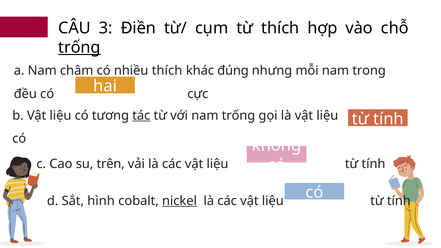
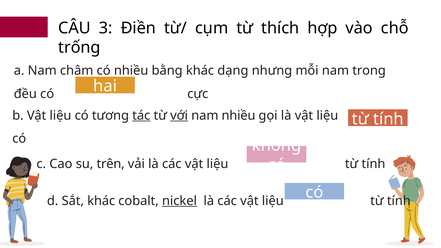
trống underline: present -> none (79, 48)
thích: thích -> bằng (167, 71)
đúng: đúng -> dạng (233, 71)
với underline: none -> present (179, 116)
nam trống: trống -> nhiều (239, 116)
Sắt hình: hình -> khác (101, 201)
